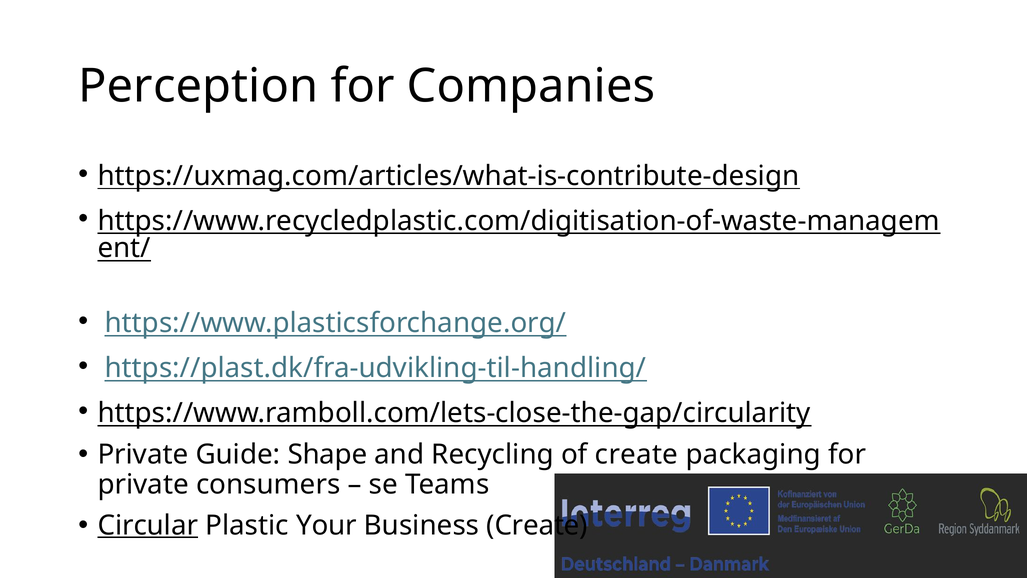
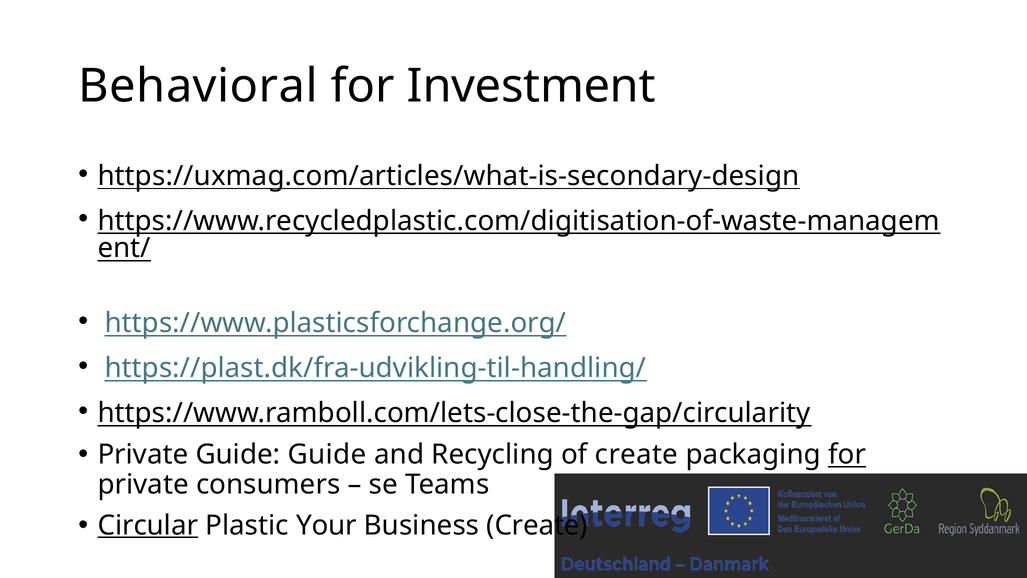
Perception: Perception -> Behavioral (198, 86)
Companies: Companies -> Investment (531, 86)
https://uxmag.com/articles/what-is-contribute-design: https://uxmag.com/articles/what-is-contribute-design -> https://uxmag.com/articles/what-is-secondary-design (448, 176)
Guide Shape: Shape -> Guide (327, 454)
for underline: none -> present (847, 454)
